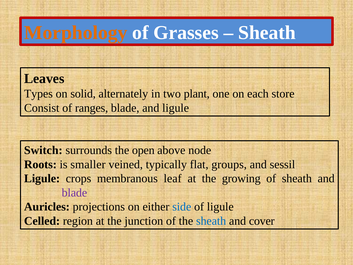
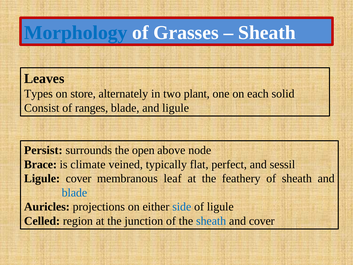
Morphology colour: orange -> blue (76, 33)
solid: solid -> store (83, 94)
store: store -> solid (283, 94)
Switch: Switch -> Persist (43, 150)
Roots: Roots -> Brace (40, 164)
smaller: smaller -> climate (88, 164)
groups: groups -> perfect (229, 164)
Ligule crops: crops -> cover (79, 178)
growing: growing -> feathery (241, 178)
blade colour: purple -> blue (74, 193)
